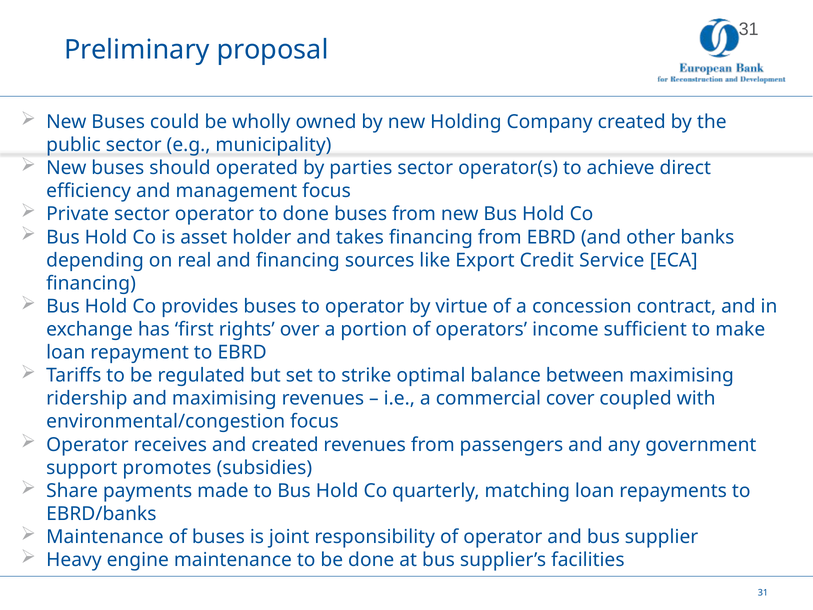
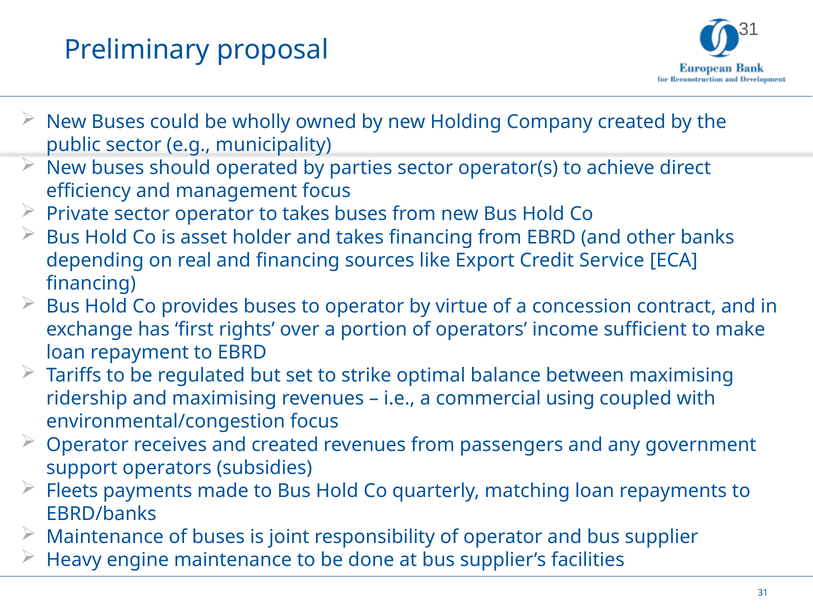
to done: done -> takes (306, 214)
cover: cover -> using (570, 398)
support promotes: promotes -> operators (167, 468)
Share: Share -> Fleets (72, 491)
